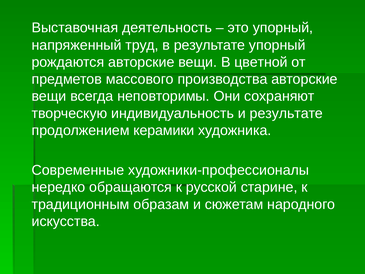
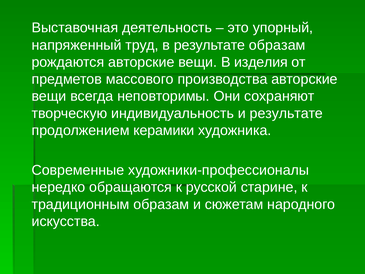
результате упорный: упорный -> образам (277, 45)
цветной: цветной -> изделия (261, 62)
